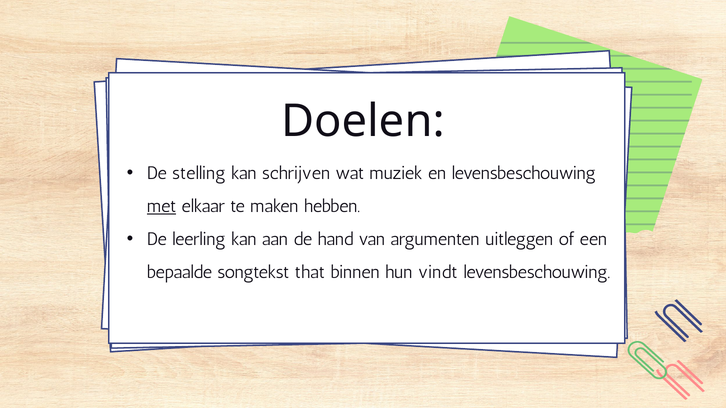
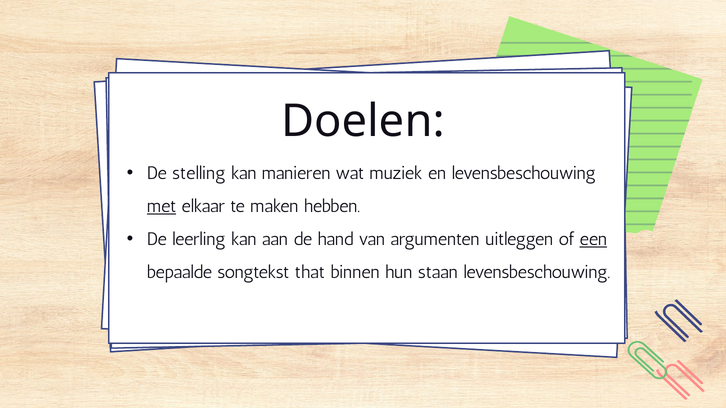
schrijven: schrijven -> manieren (296, 173)
een underline: none -> present (593, 240)
vindt: vindt -> staan (438, 273)
